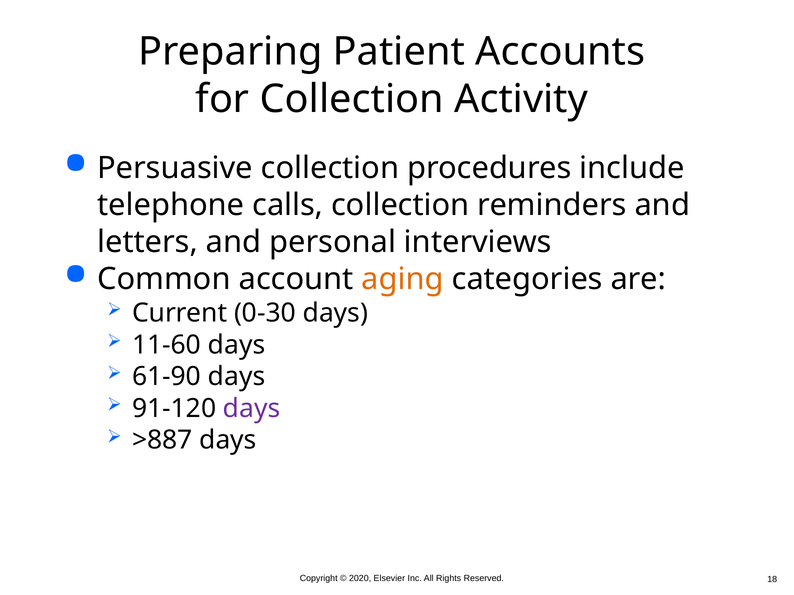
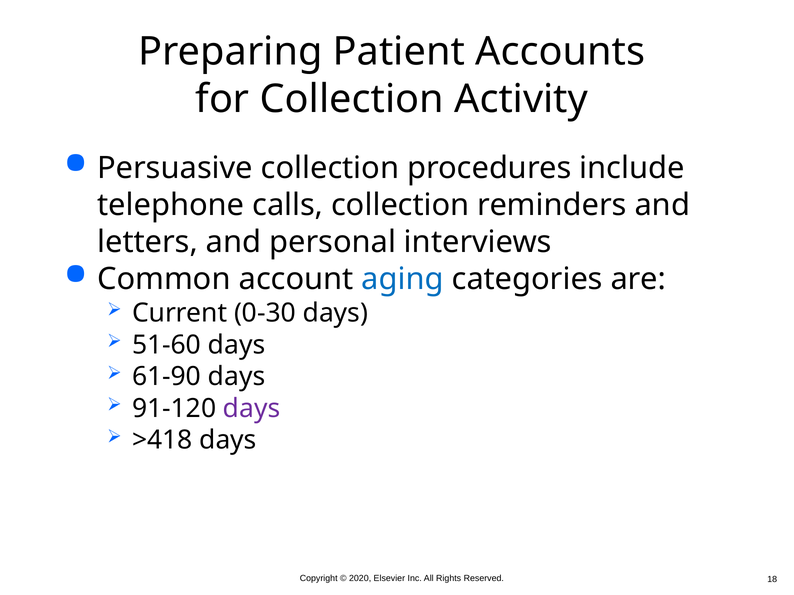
aging colour: orange -> blue (403, 279)
11-60: 11-60 -> 51-60 (167, 345)
>887: >887 -> >418 (162, 440)
